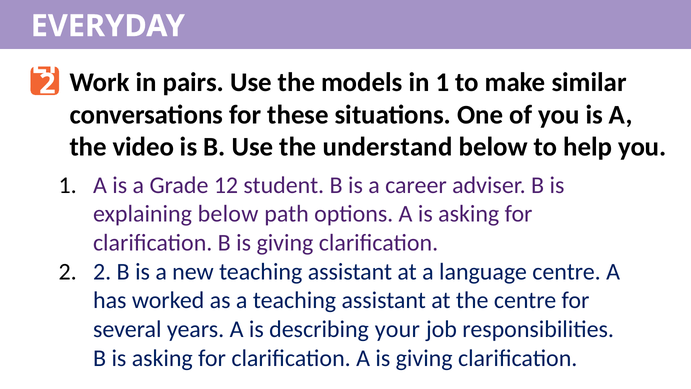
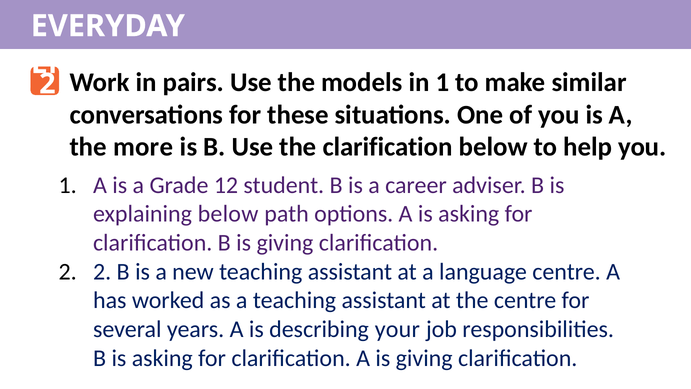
video: video -> more (143, 147)
the understand: understand -> clarification (388, 147)
